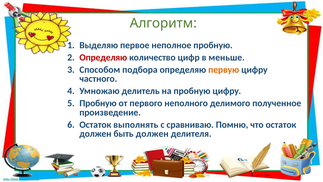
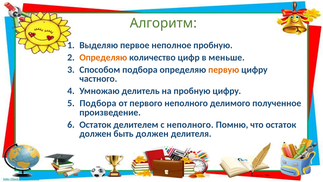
Определяю colour: red -> orange (103, 57)
Пробную: Пробную -> Подбора (98, 103)
выполнять: выполнять -> делителем (136, 124)
с сравниваю: сравниваю -> неполного (190, 124)
